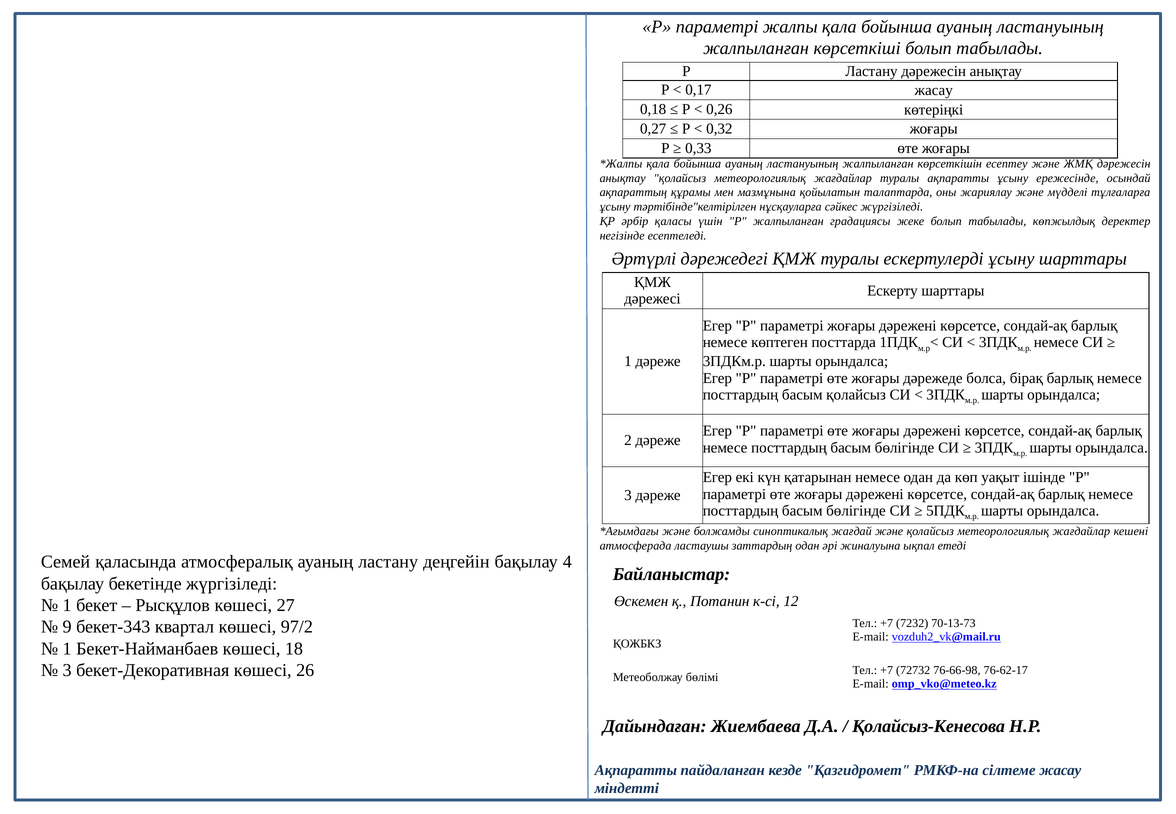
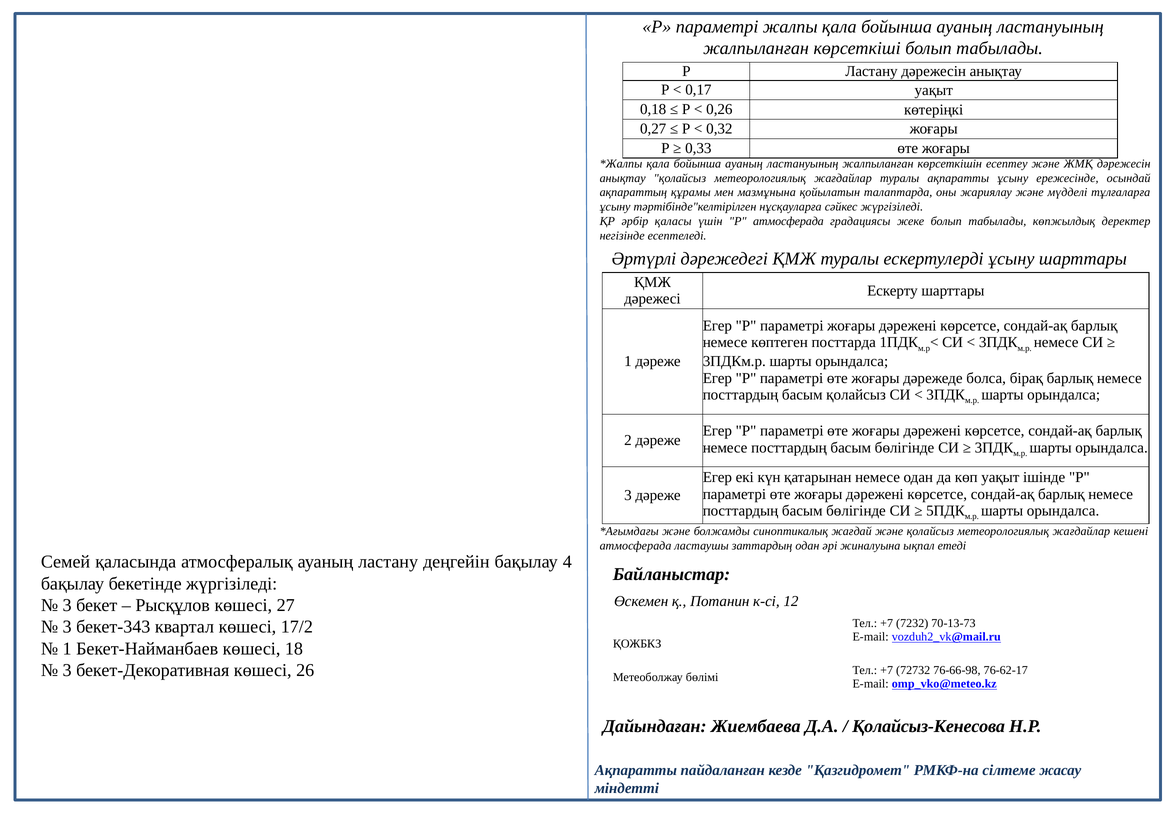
0,17 жасау: жасау -> уақыт (934, 90)
Р жалпыланған: жалпыланған -> атмосферада (788, 221)
1: 1 -> 3 (67, 605)
9: 9 -> 3 (67, 627)
97/2: 97/2 -> 17/2 (297, 627)
